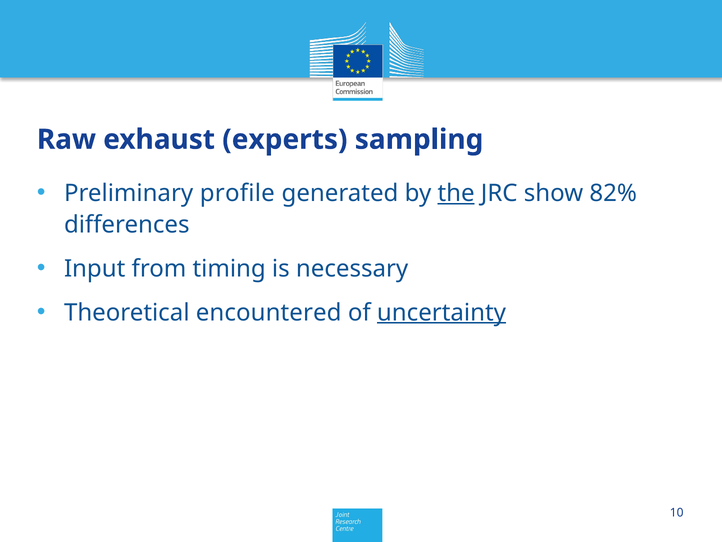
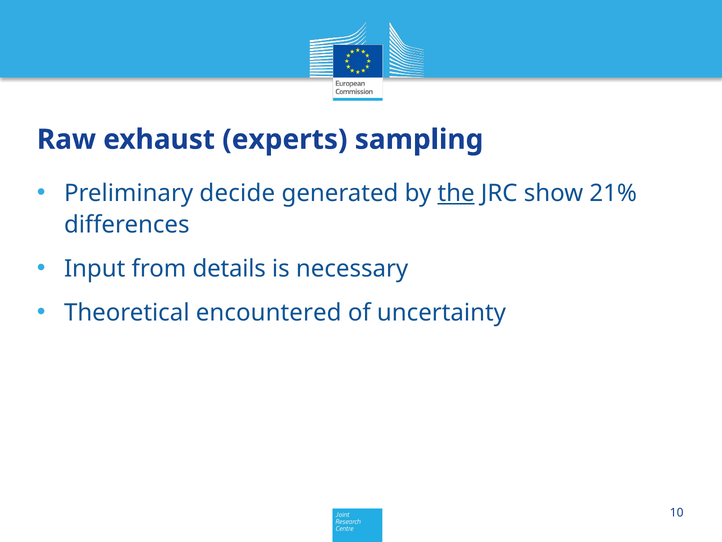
profile: profile -> decide (237, 193)
82%: 82% -> 21% (613, 193)
timing: timing -> details (229, 269)
uncertainty underline: present -> none (441, 312)
